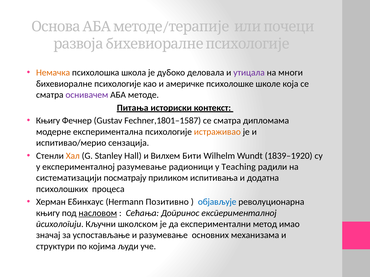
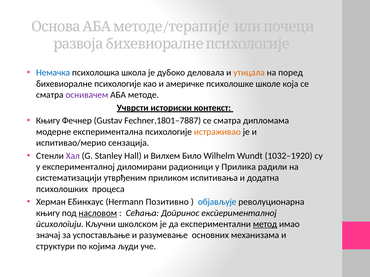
Немачка colour: orange -> blue (53, 73)
утицала colour: purple -> orange (249, 73)
многи: многи -> поред (291, 73)
Питања: Питања -> Учврсти (133, 108)
Fechner,1801–1587: Fechner,1801–1587 -> Fechner,1801–7887 (163, 121)
Хал colour: orange -> purple (73, 156)
Бити: Бити -> Било (192, 156)
1839–1920: 1839–1920 -> 1032–1920 (289, 156)
експерименталној разумевање: разумевање -> диломирани (142, 167)
Teaching: Teaching -> Прилика (239, 167)
посматрају: посматрају -> утврђеним (125, 178)
метод underline: none -> present (265, 224)
